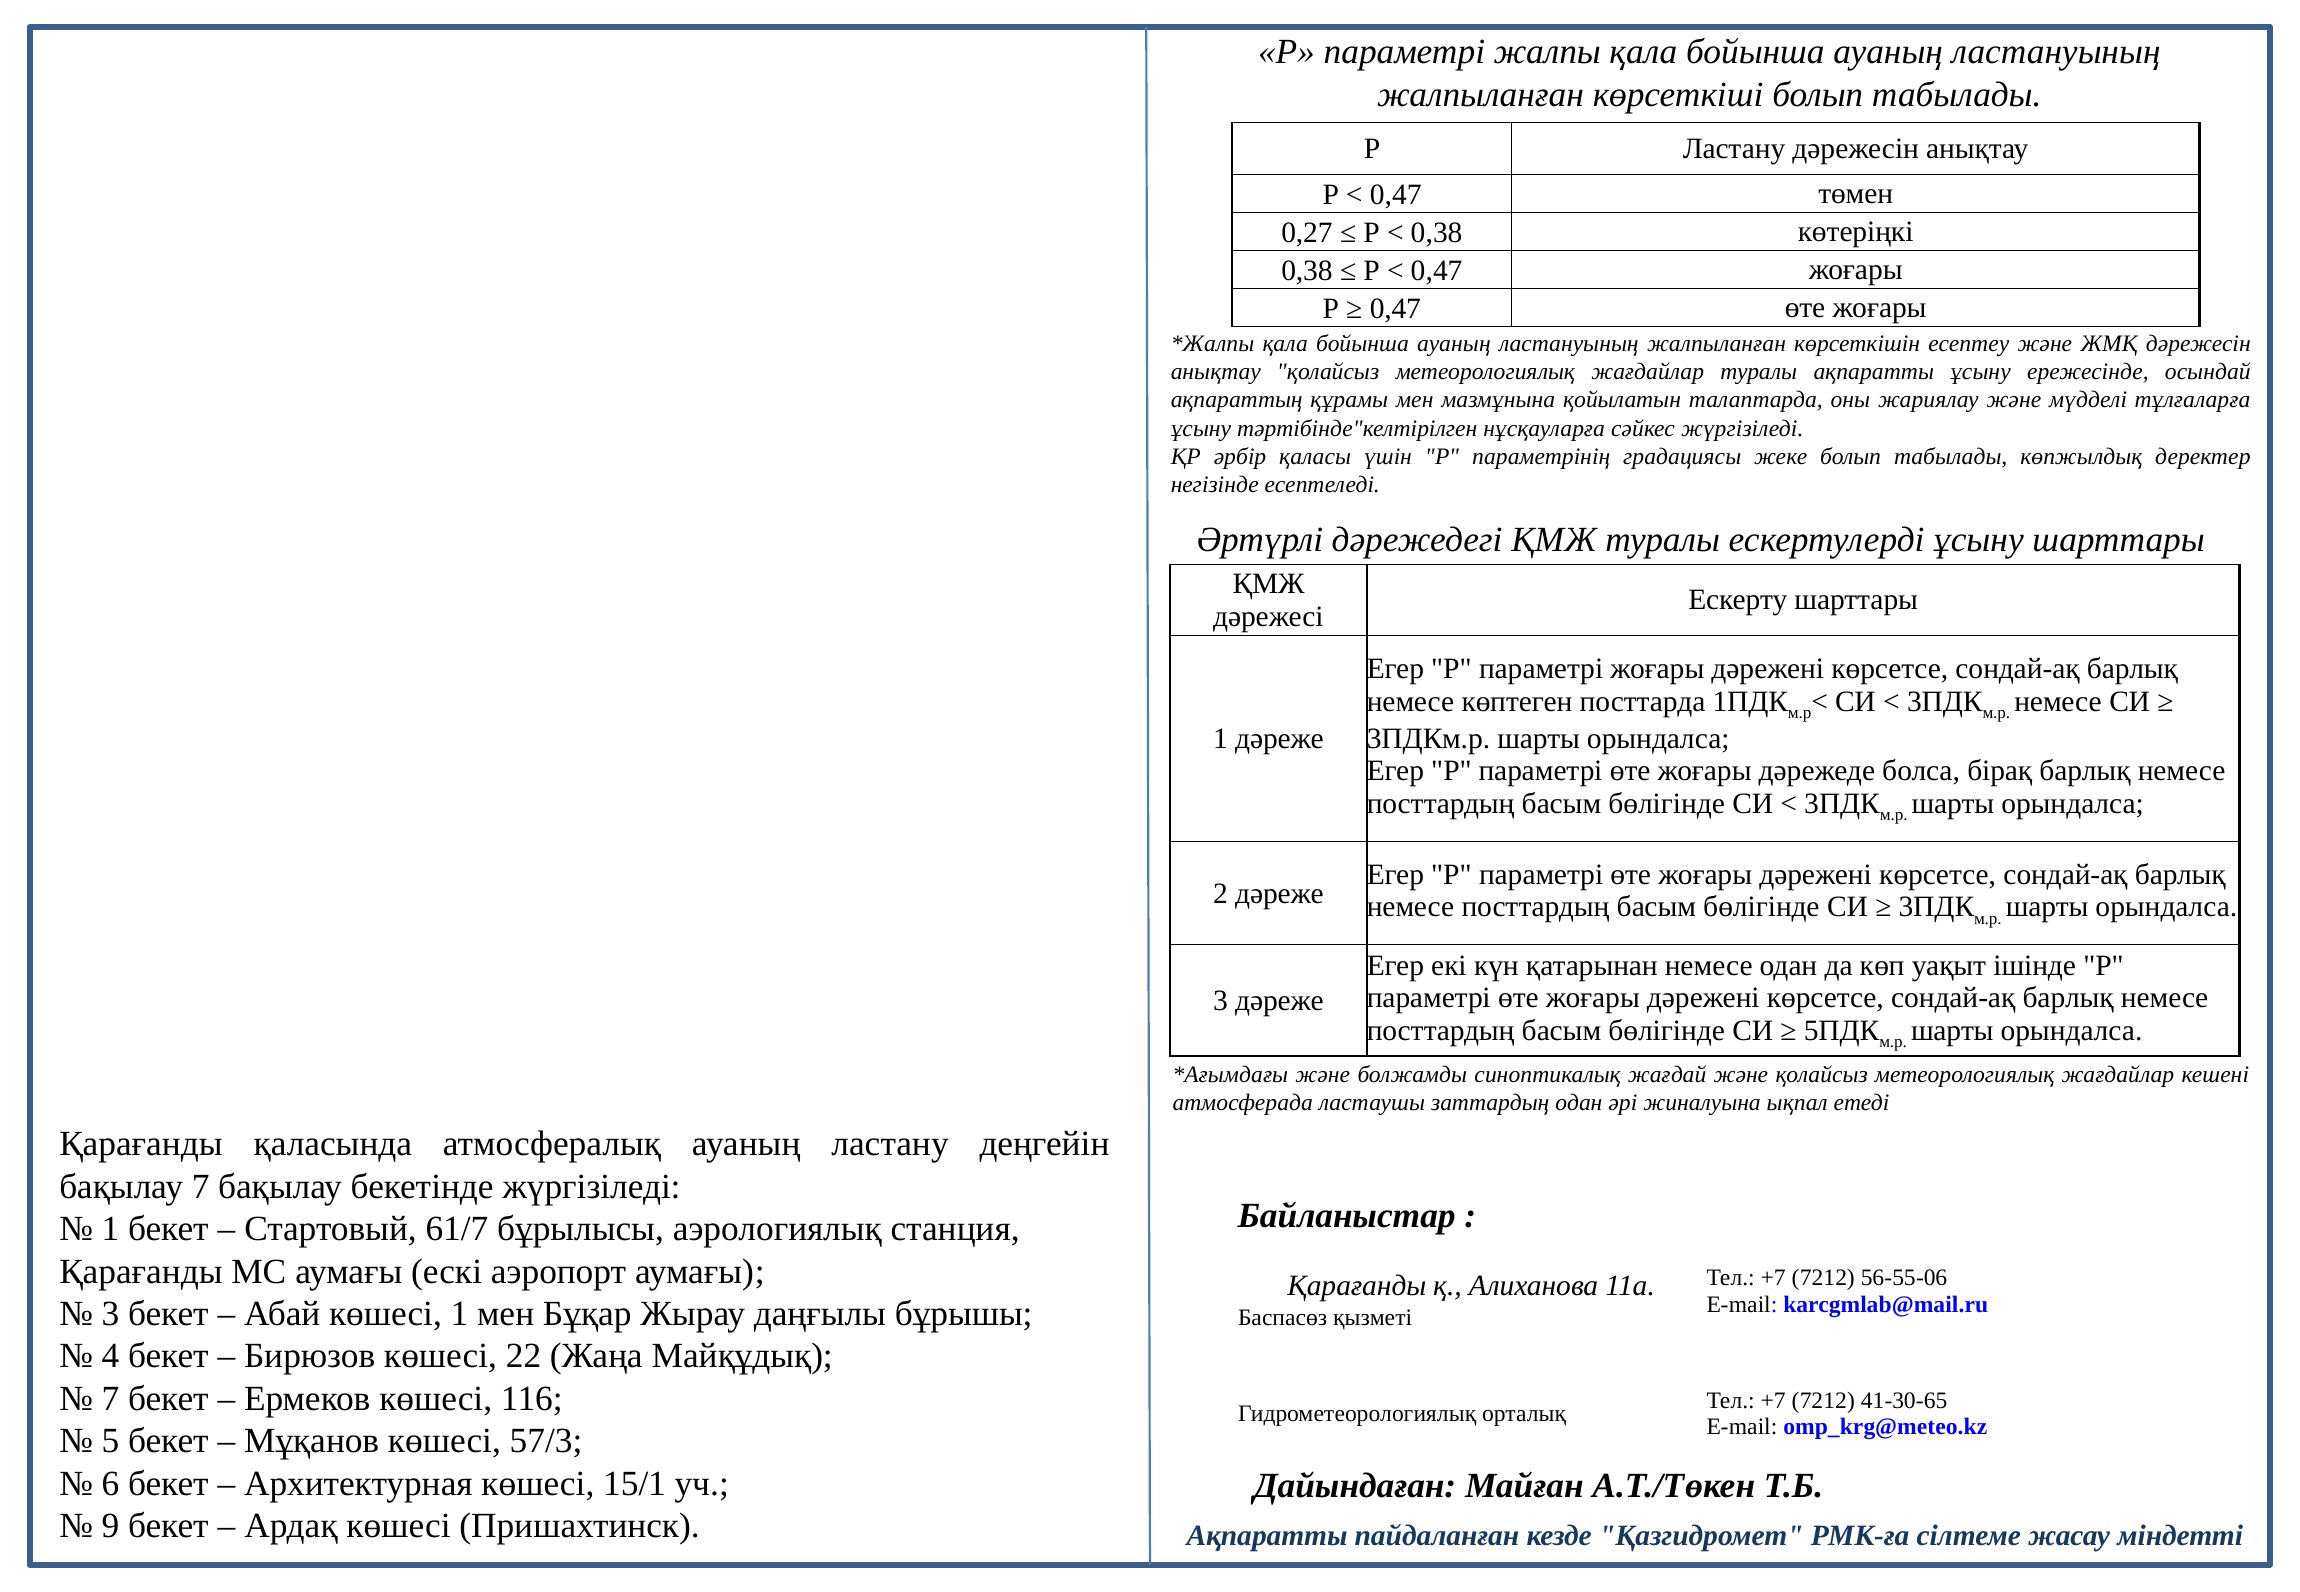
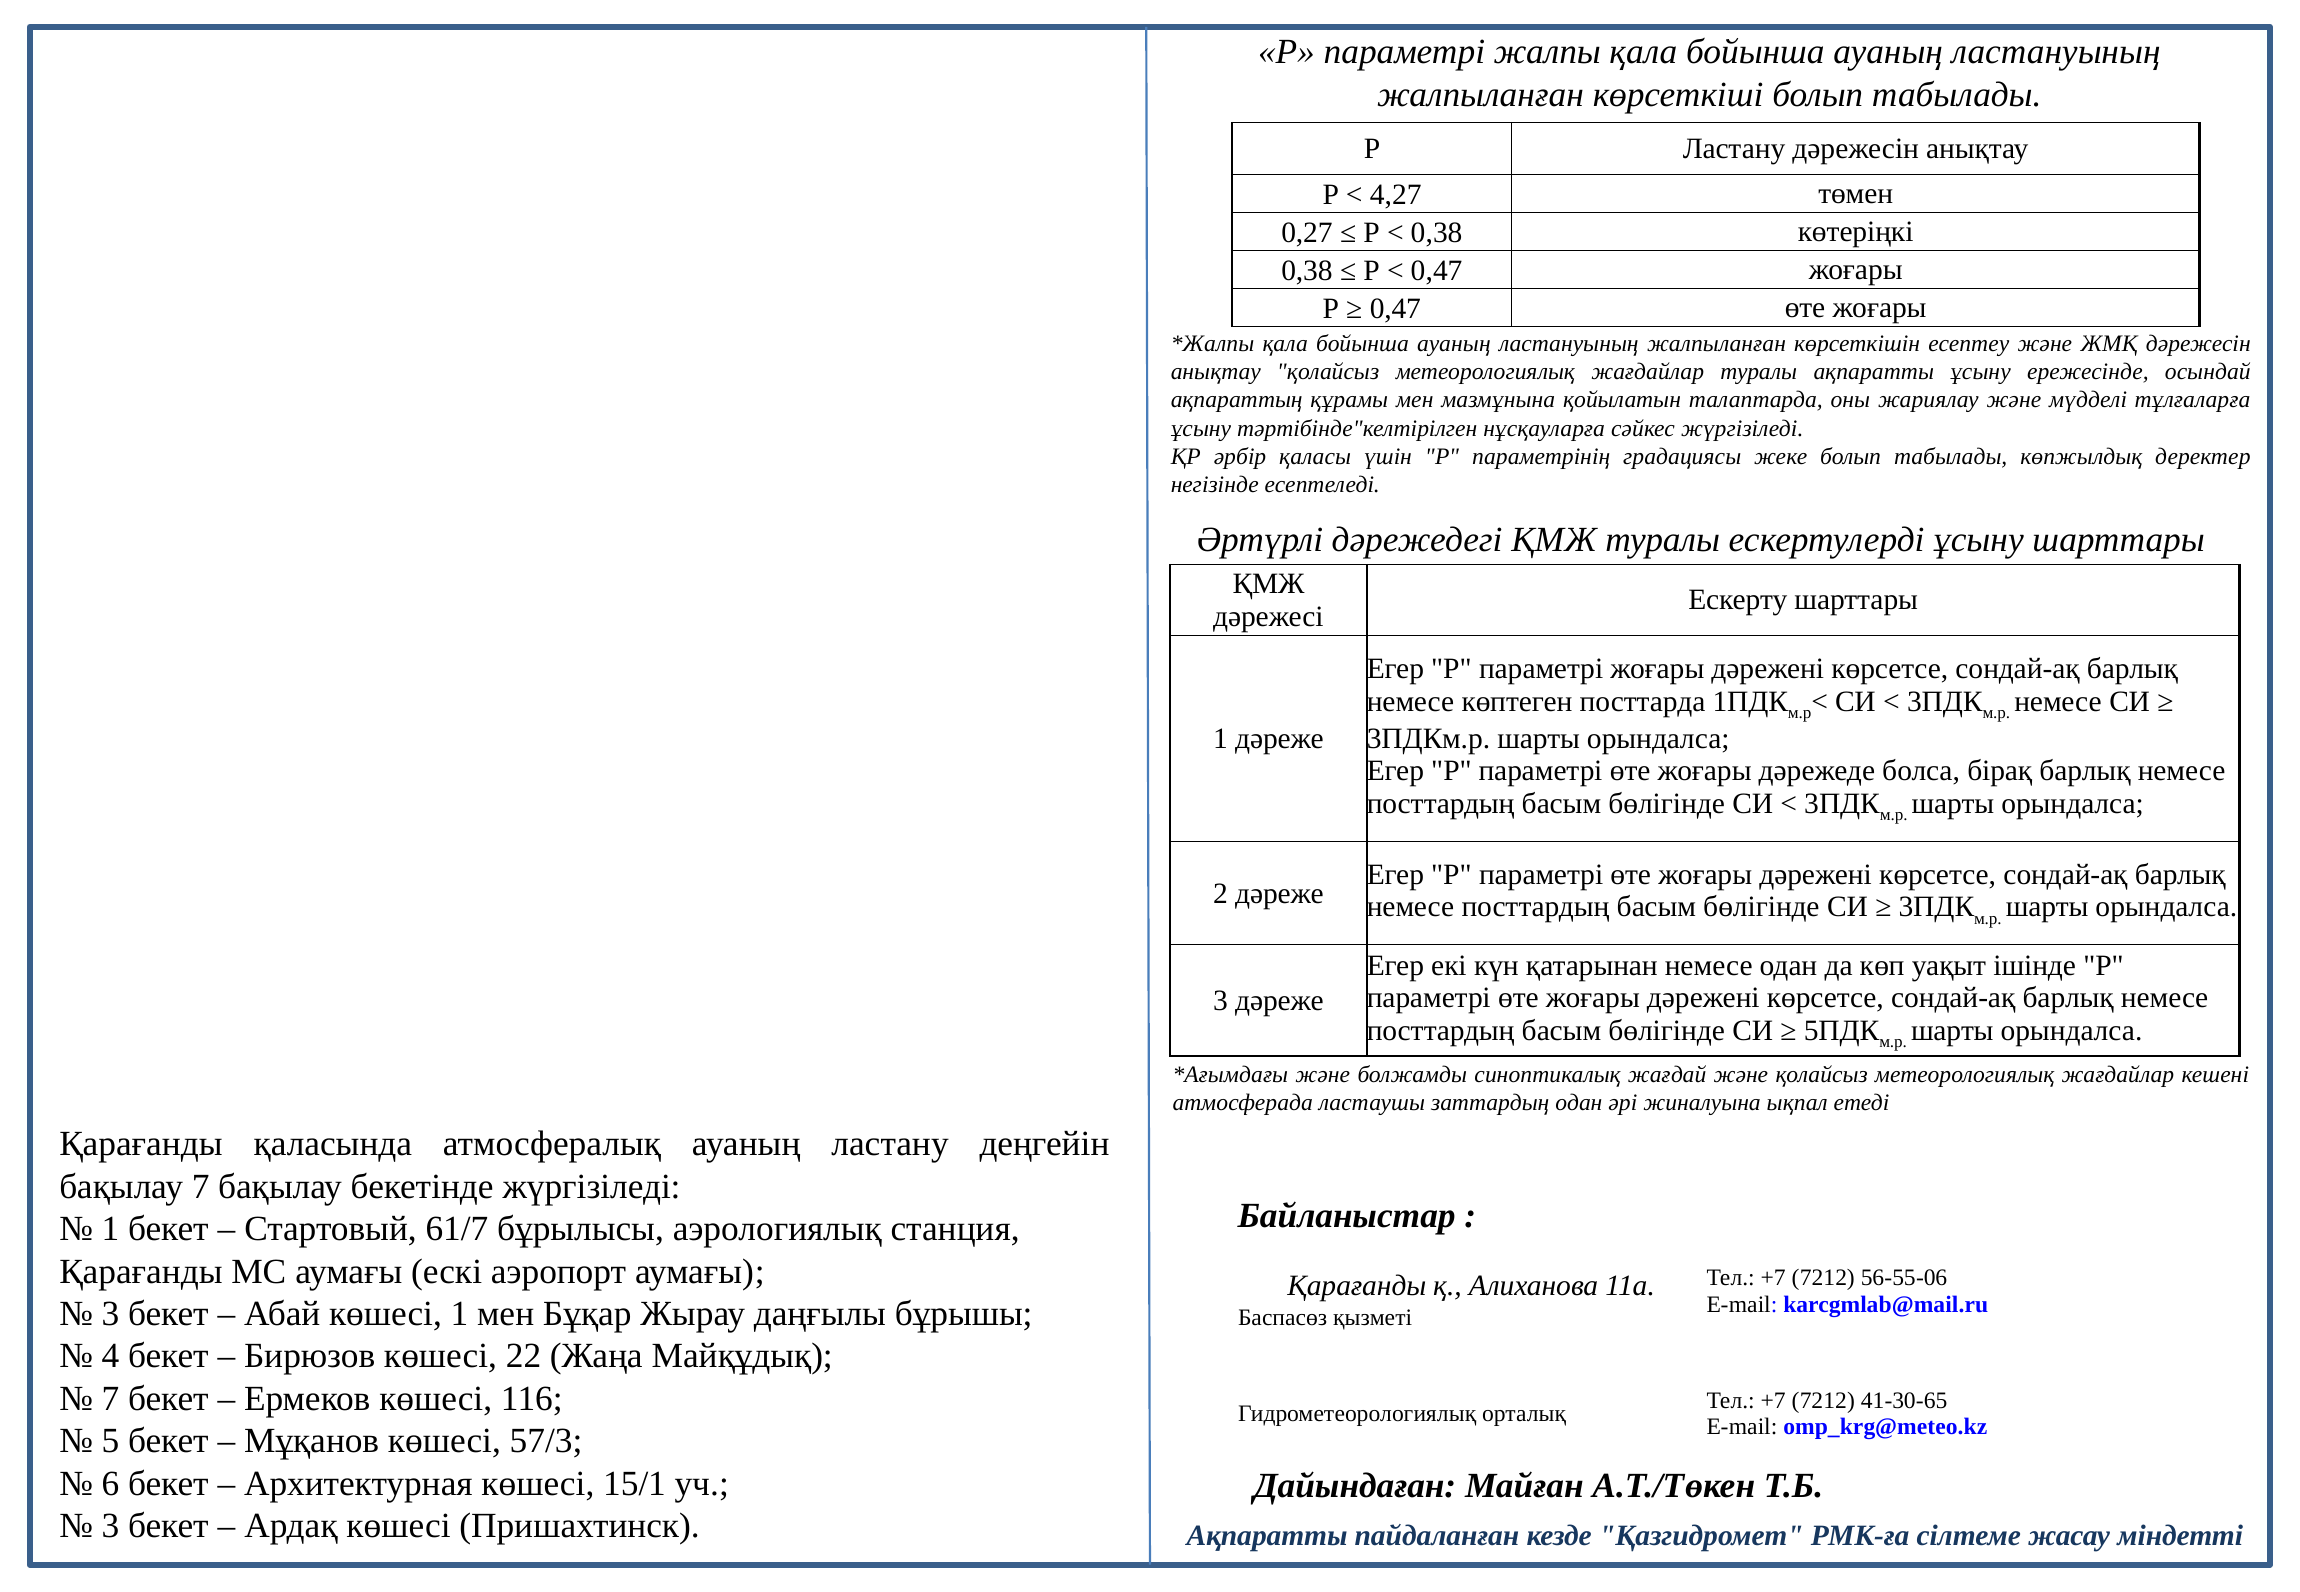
0,47: 0,47 -> 4,27 (1396, 195)
9: 9 -> 3 (111, 1526)
